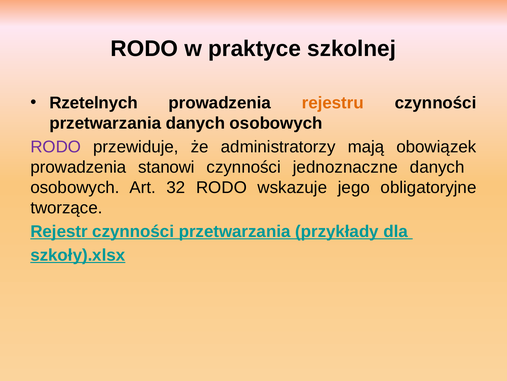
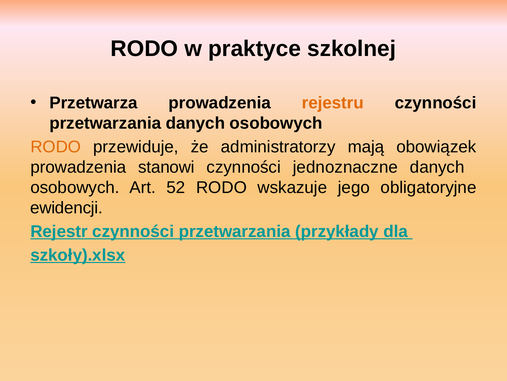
Rzetelnych: Rzetelnych -> Przetwarza (94, 103)
RODO colour: purple -> orange (56, 147)
32: 32 -> 52 (176, 187)
tworzące: tworzące -> ewidencji (66, 207)
